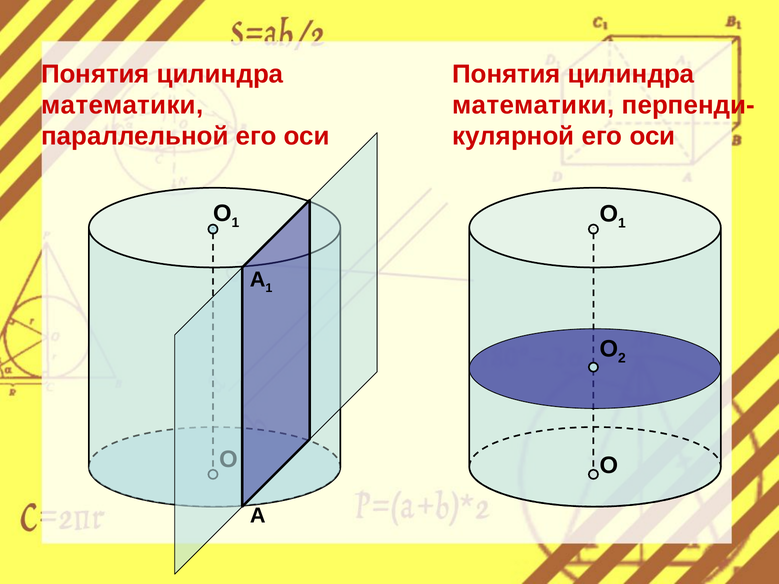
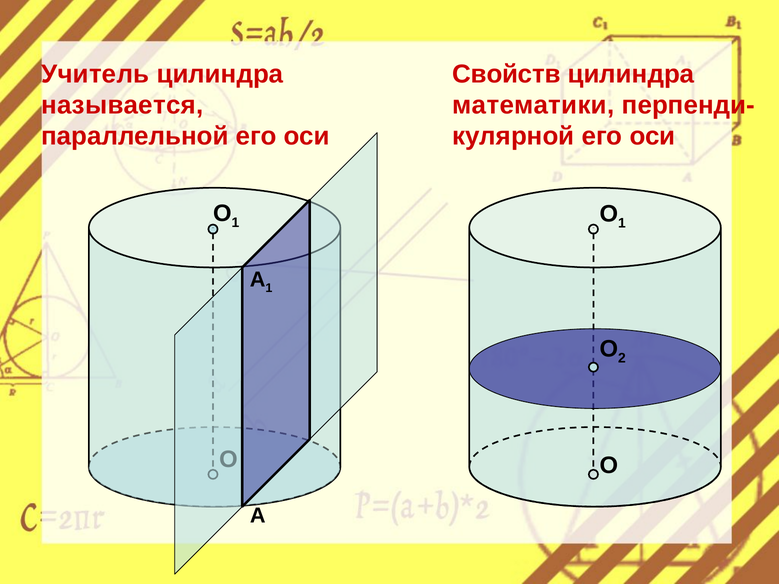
Понятия: Понятия -> Учитель (95, 74)
Понятия: Понятия -> Свойств (506, 74)
математики: математики -> называется (122, 105)
